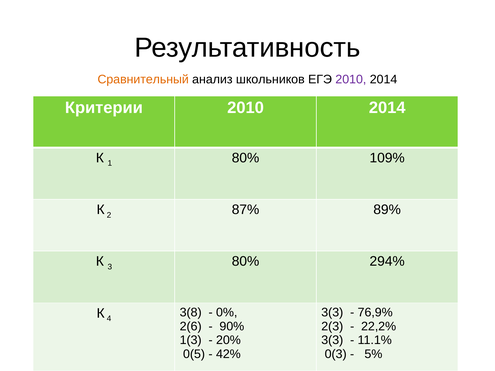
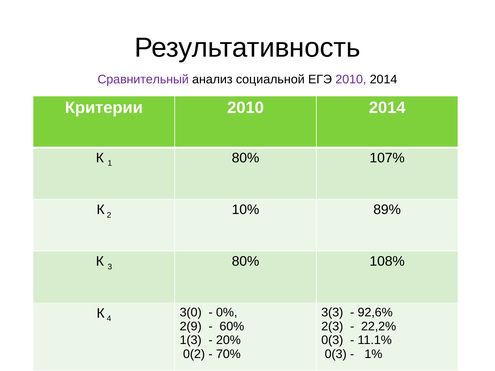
Сравнительный colour: orange -> purple (143, 79)
школьников: школьников -> социальной (270, 79)
109%: 109% -> 107% (387, 158)
87%: 87% -> 10% (246, 210)
294%: 294% -> 108% (387, 262)
76,9%: 76,9% -> 92,6% (375, 313)
3(8: 3(8 -> 3(0 (191, 313)
2(6: 2(6 -> 2(9 (191, 326)
90%: 90% -> 60% (232, 326)
3(3: 3(3 -> 0(3 (332, 340)
0(5: 0(5 -> 0(2 (194, 354)
42%: 42% -> 70% (228, 354)
5%: 5% -> 1% (373, 354)
